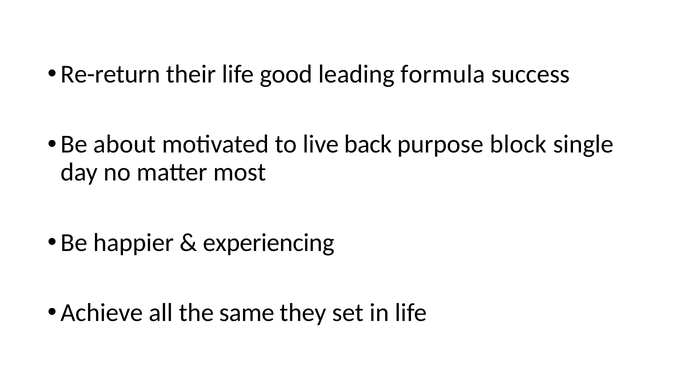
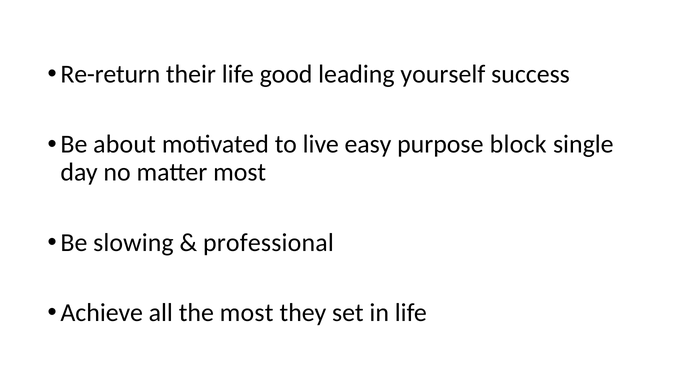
formula: formula -> yourself (443, 74)
back: back -> easy (368, 144)
happier: happier -> slowing (133, 243)
experiencing: experiencing -> professional (268, 243)
the same: same -> most (247, 313)
